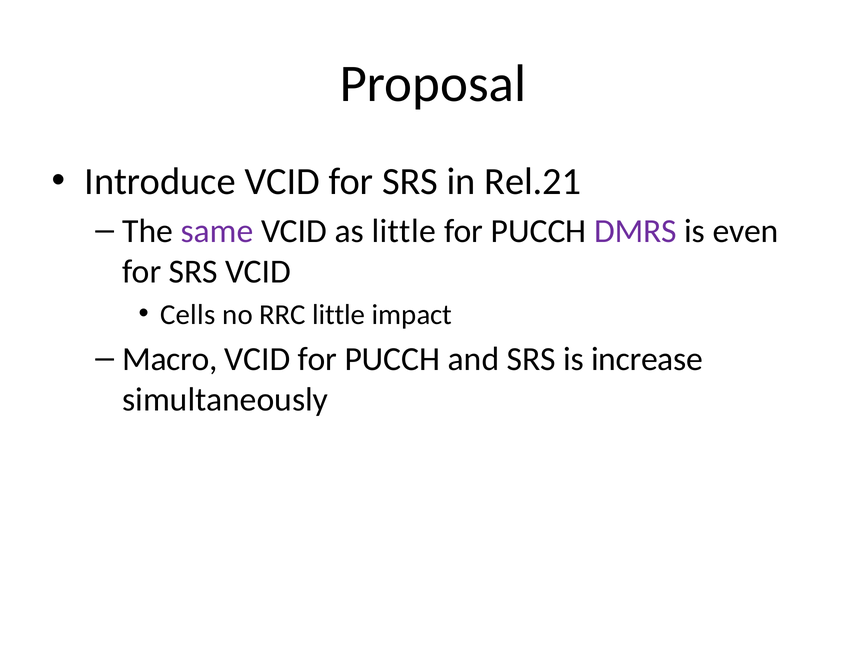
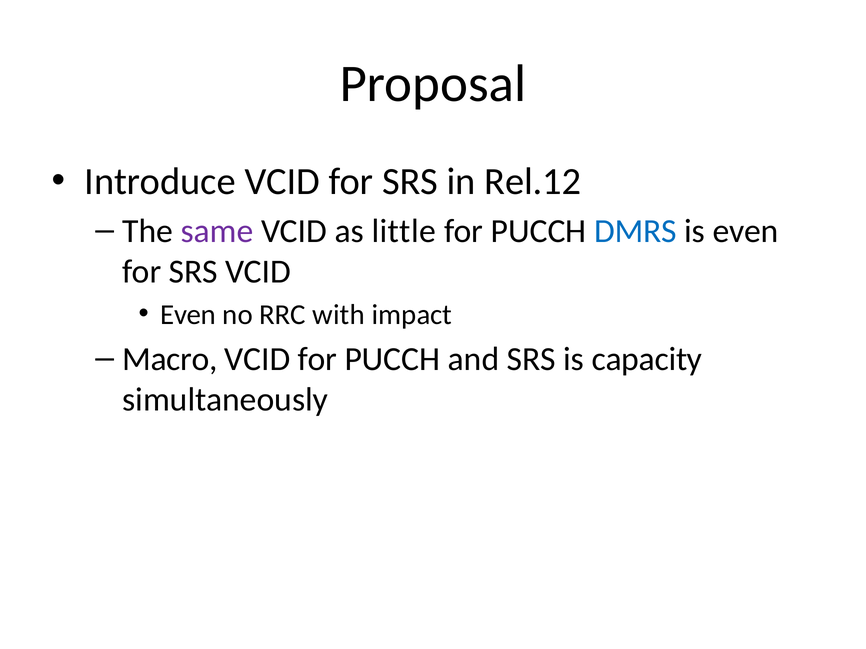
Rel.21: Rel.21 -> Rel.12 (533, 182)
DMRS colour: purple -> blue (635, 231)
Cells: Cells -> Even (188, 315)
RRC little: little -> with (339, 315)
increase: increase -> capacity (647, 359)
